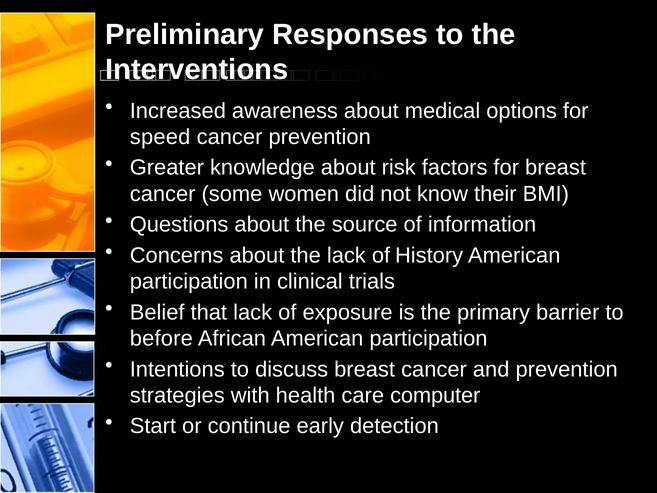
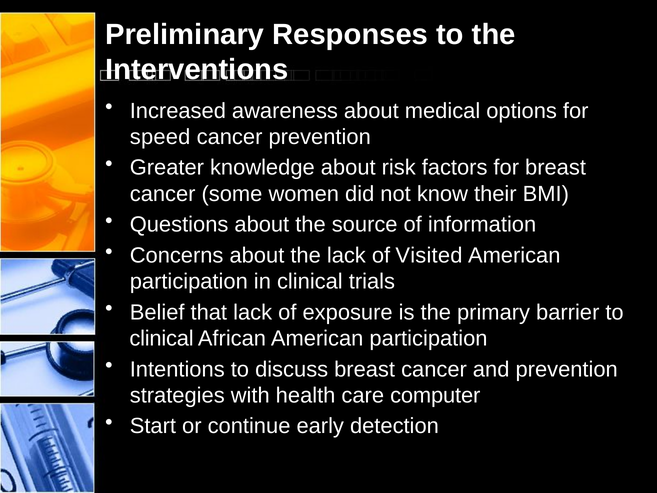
History: History -> Visited (429, 255)
before: before -> clinical (162, 338)
